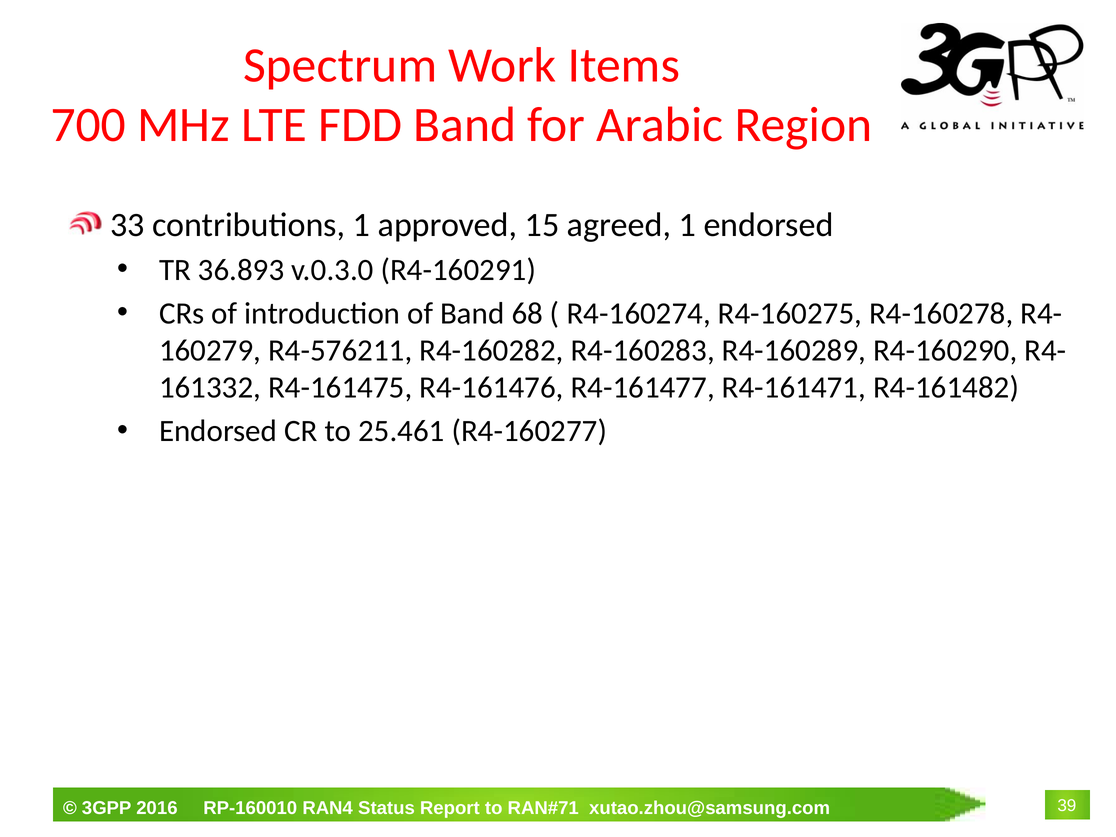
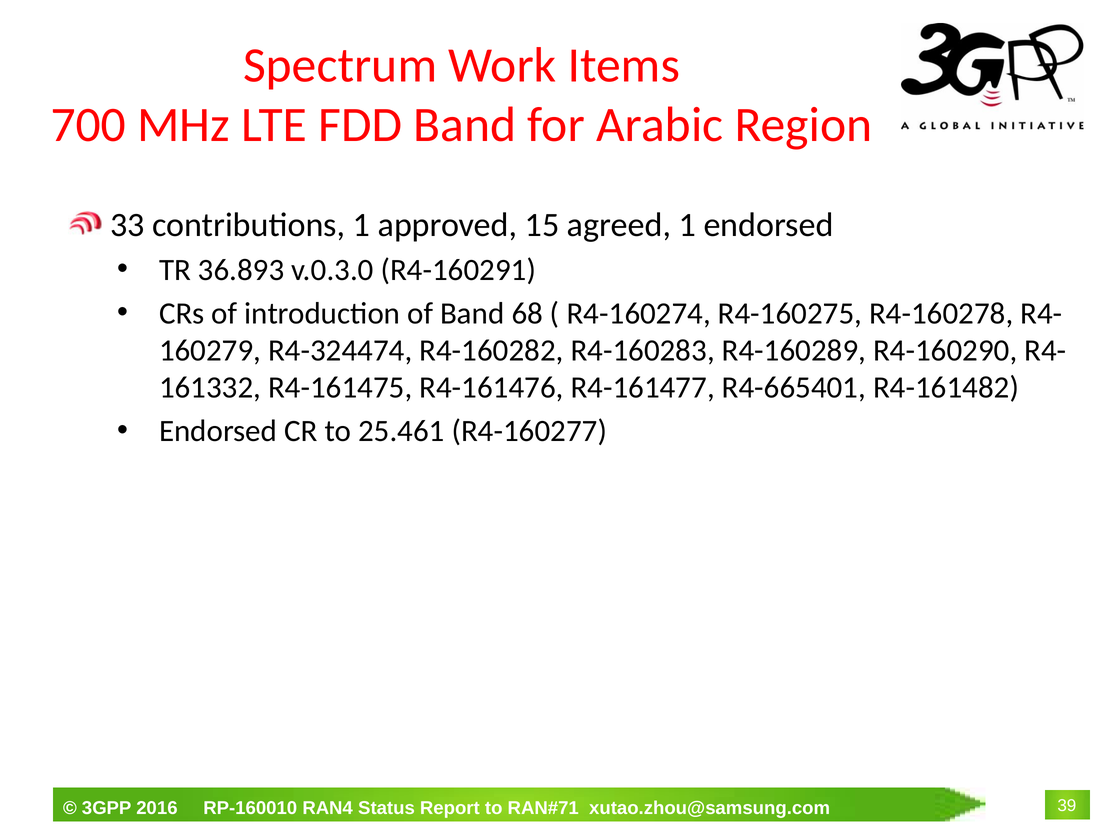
R4-576211: R4-576211 -> R4-324474 (340, 351)
R4-161471: R4-161471 -> R4-665401 (794, 388)
